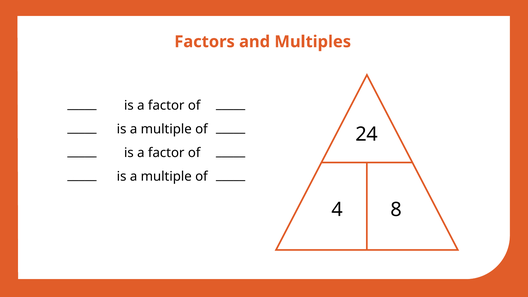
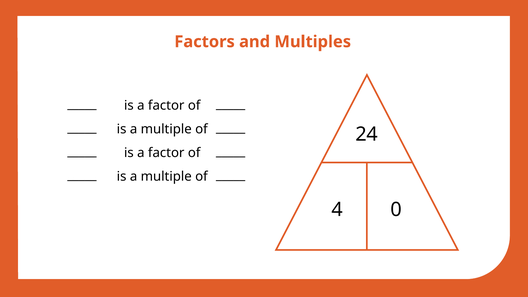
8: 8 -> 0 (396, 210)
